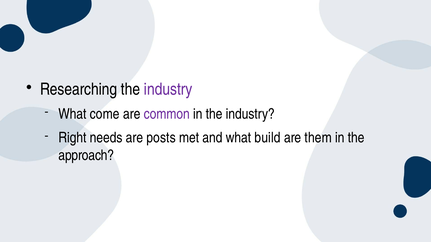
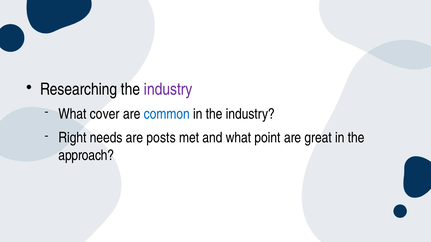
come: come -> cover (105, 114)
common colour: purple -> blue (167, 114)
build: build -> point (268, 138)
them: them -> great (318, 138)
